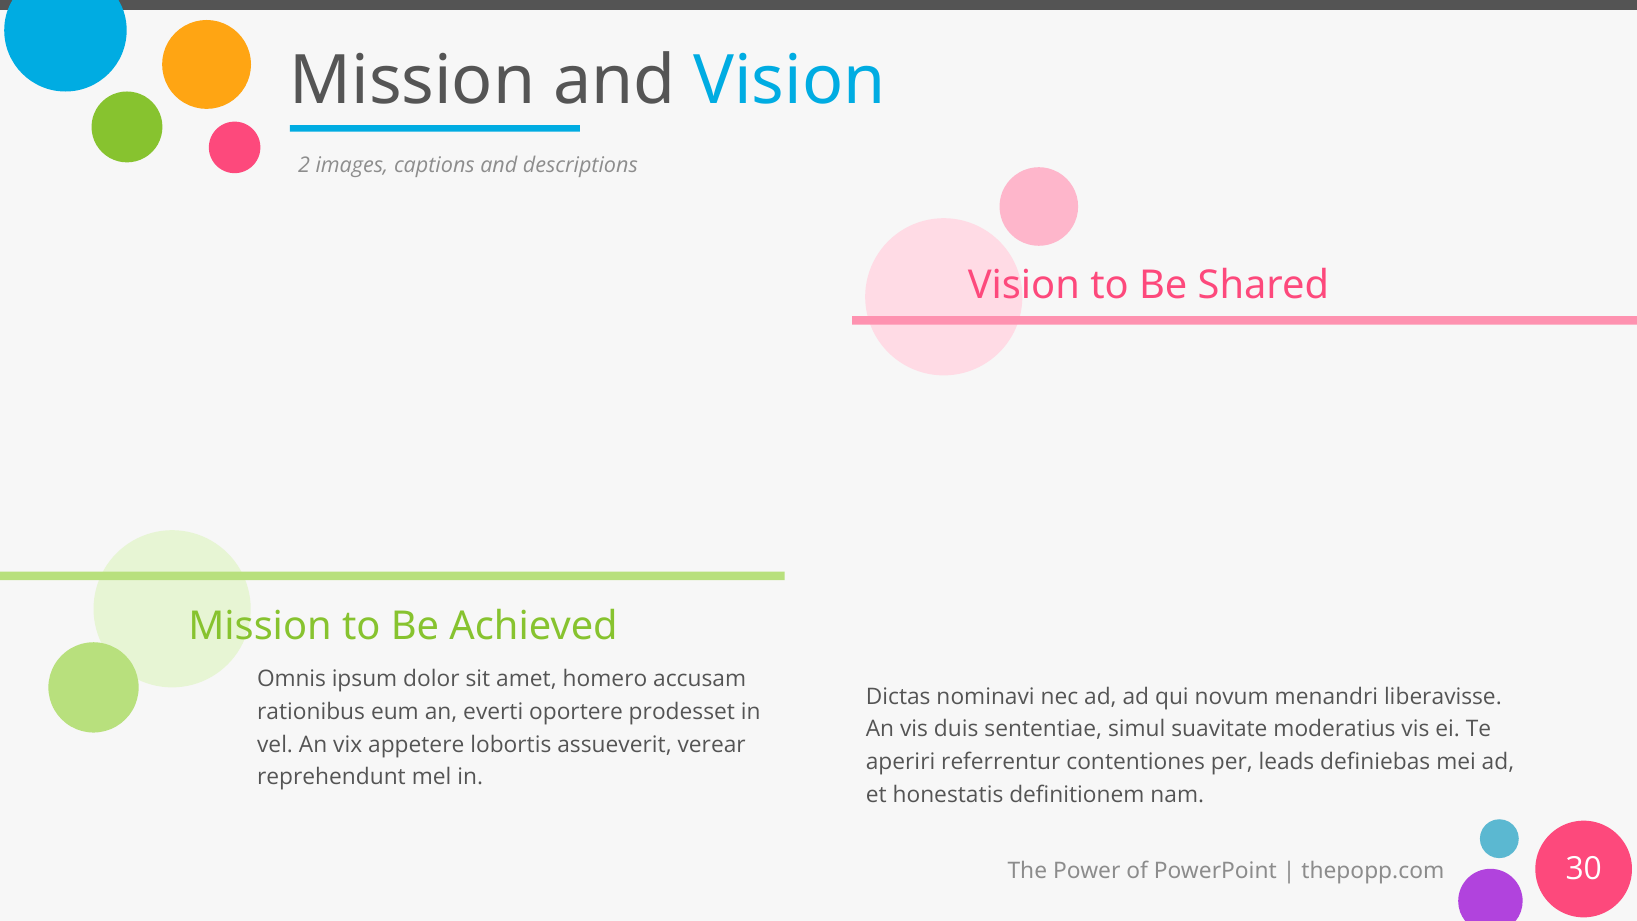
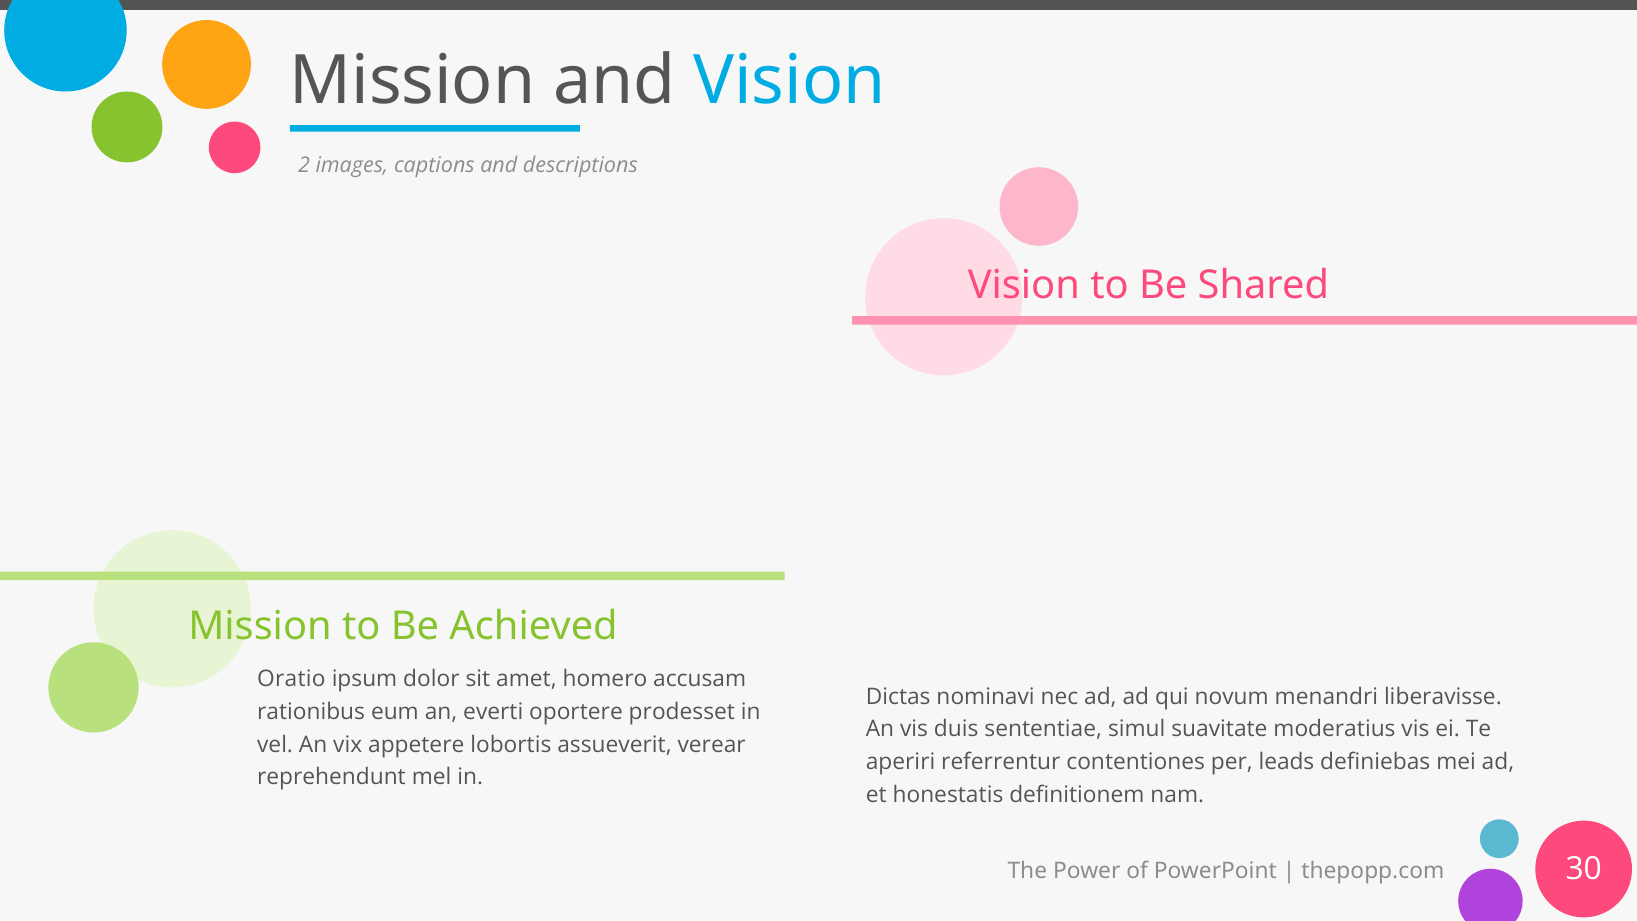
Omnis: Omnis -> Oratio (291, 679)
